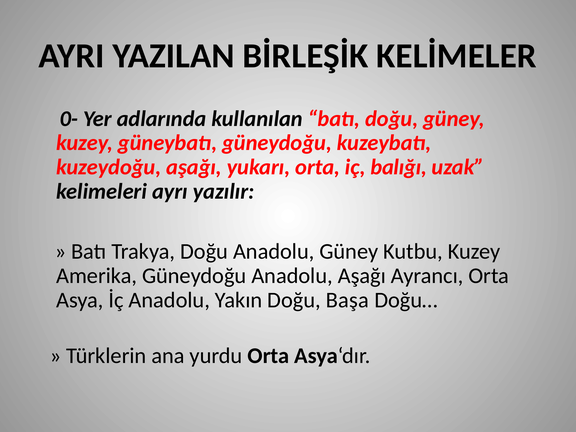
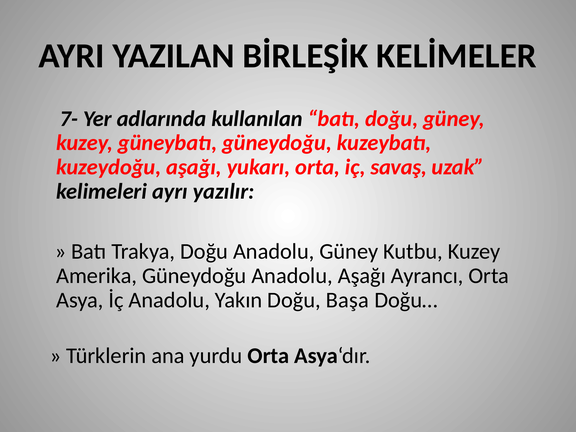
0-: 0- -> 7- (69, 119)
balığı: balığı -> savaş (399, 167)
